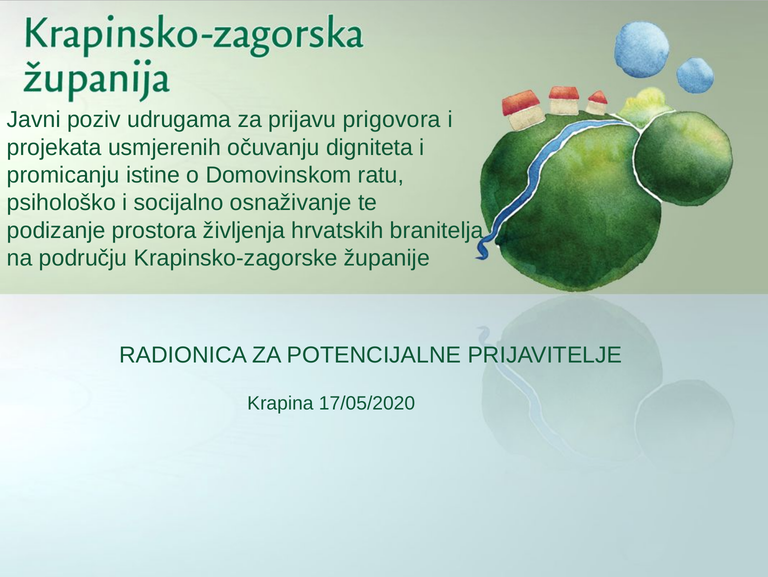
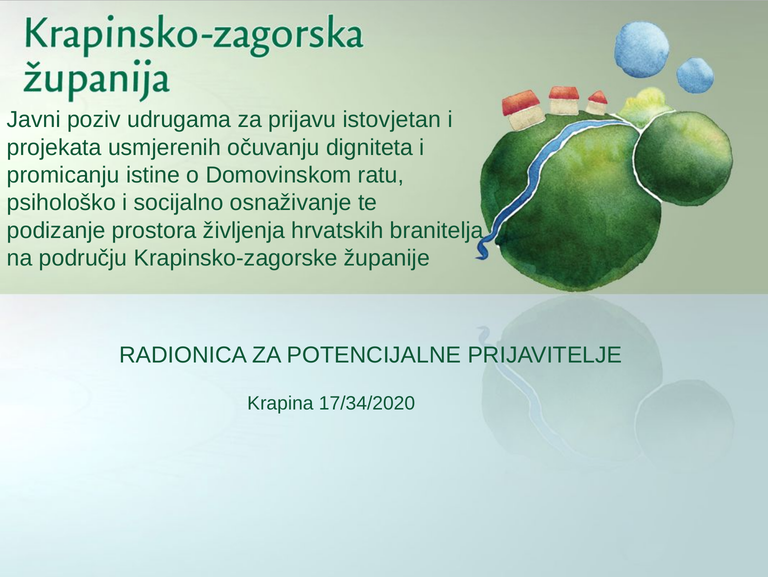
prigovora: prigovora -> istovjetan (392, 120)
17/05/2020: 17/05/2020 -> 17/34/2020 (367, 403)
